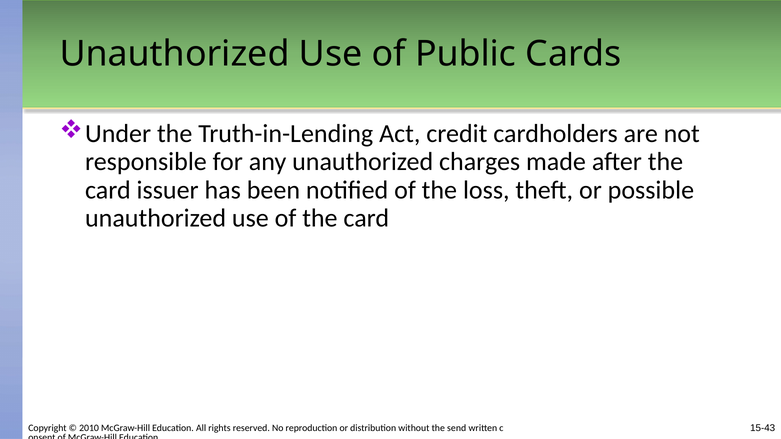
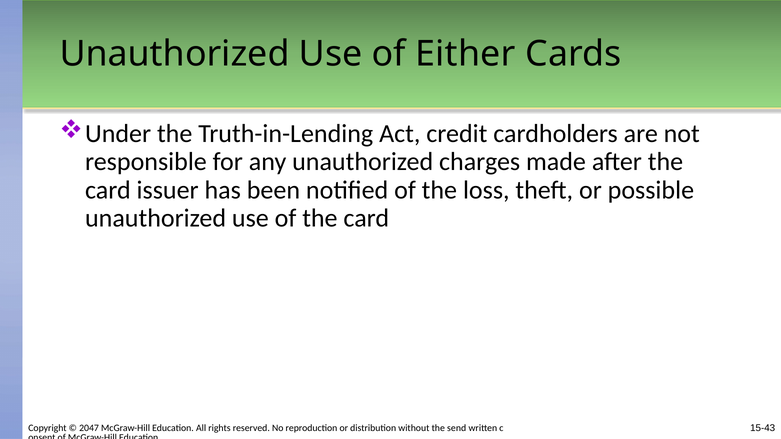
Public: Public -> Either (465, 54)
2010: 2010 -> 2047 (89, 428)
